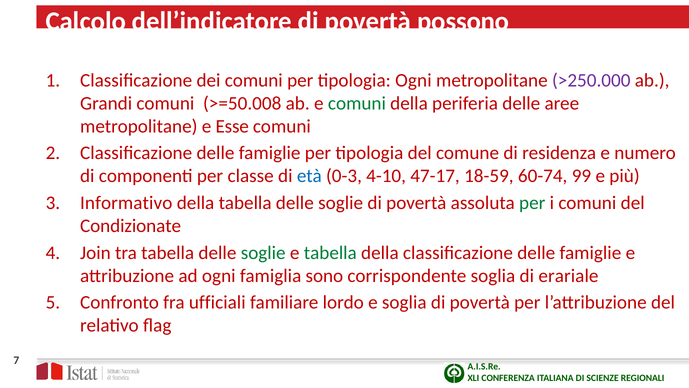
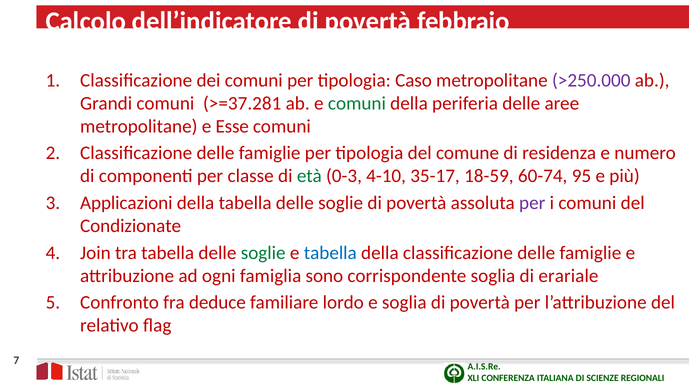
possono: possono -> febbraio (463, 21)
tipologia Ogni: Ogni -> Caso (414, 80)
>=50.008: >=50.008 -> >=37.281 (242, 103)
età colour: blue -> green (309, 176)
47-17: 47-17 -> 35-17 (435, 176)
99: 99 -> 95 (581, 176)
Informativo: Informativo -> Applicazioni (126, 203)
per colour: green -> purple (532, 203)
tabella colour: green -> blue (330, 252)
ufficiali: ufficiali -> deduce (217, 302)
